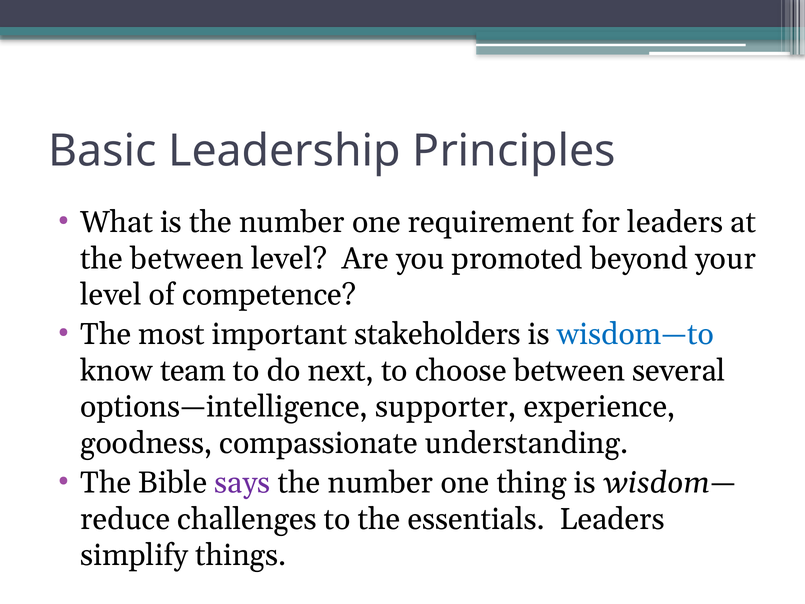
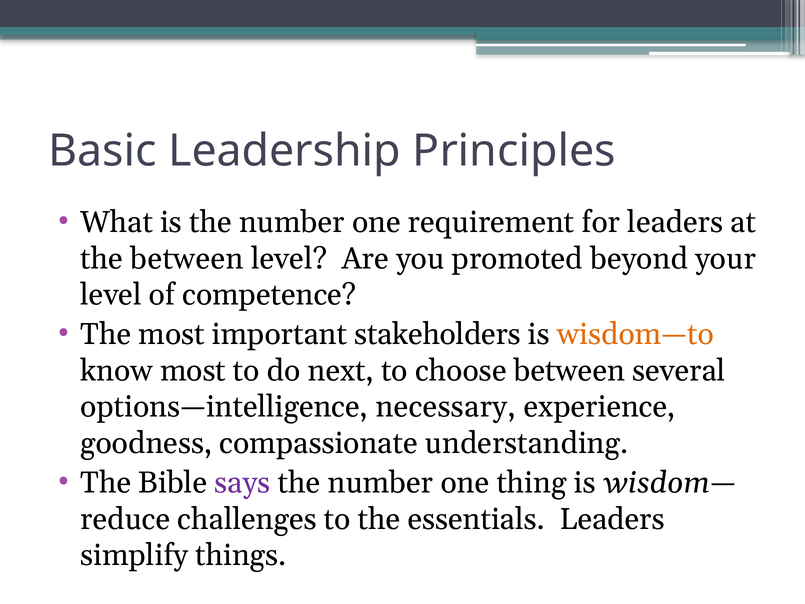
wisdom—to colour: blue -> orange (636, 334)
know team: team -> most (193, 371)
supporter: supporter -> necessary (446, 407)
